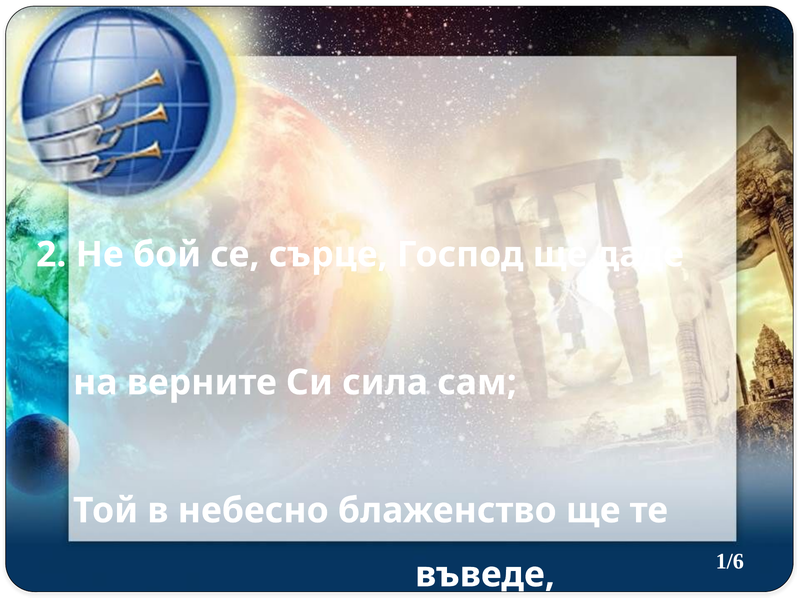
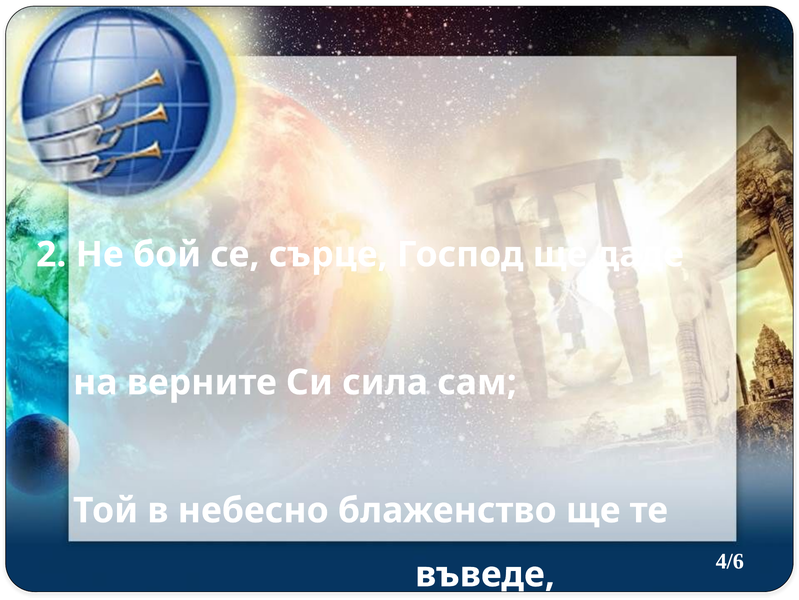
1/6: 1/6 -> 4/6 (730, 561)
